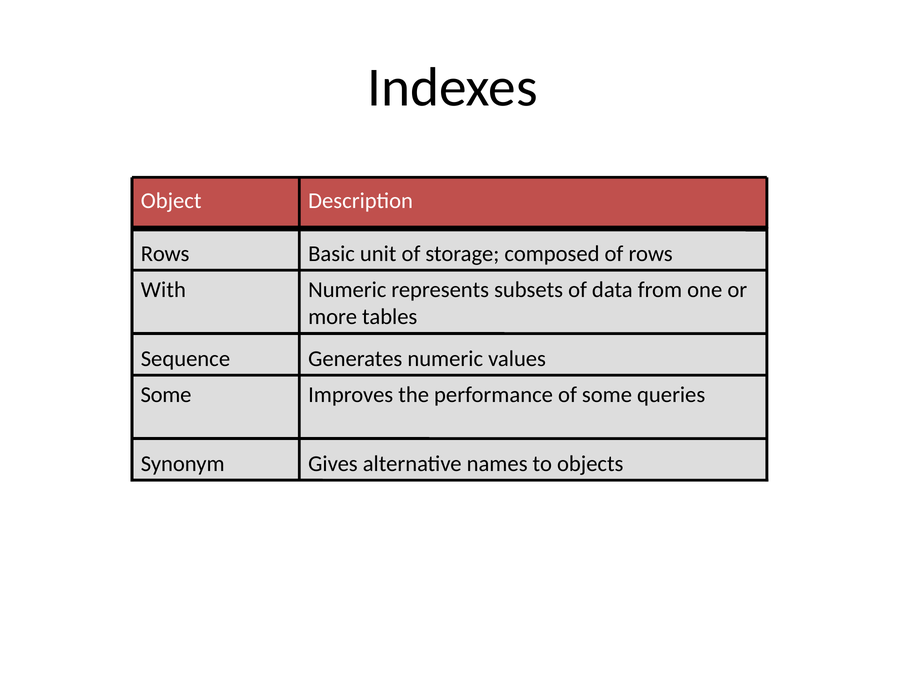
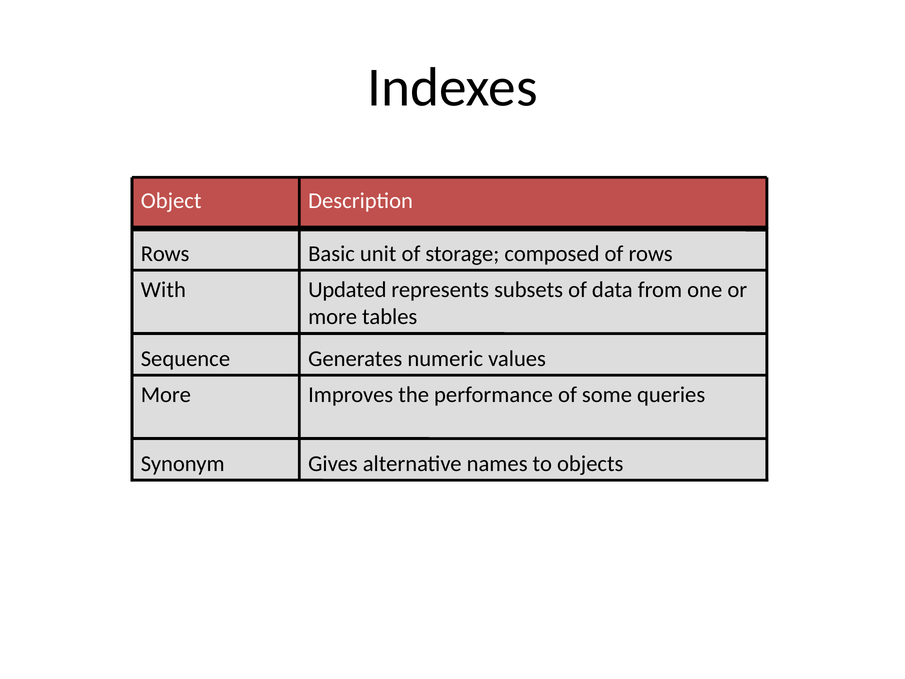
Numeric: Numeric -> Updated (347, 290)
Some: Some -> More (166, 395)
